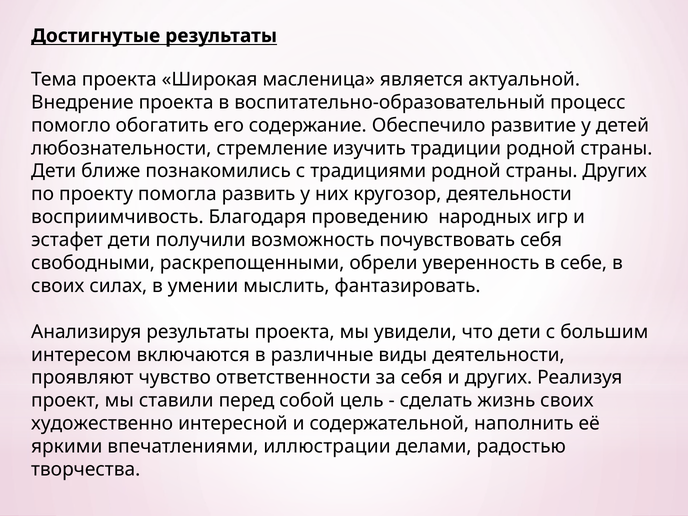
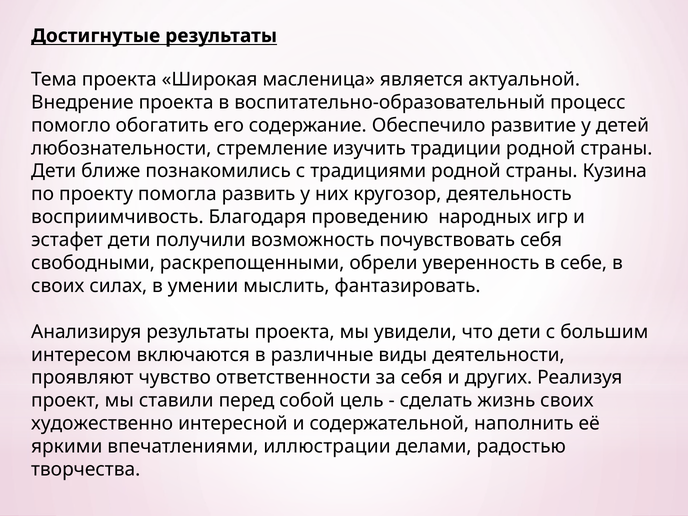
страны Других: Других -> Кузина (615, 171)
кругозор деятельности: деятельности -> деятельность (509, 194)
